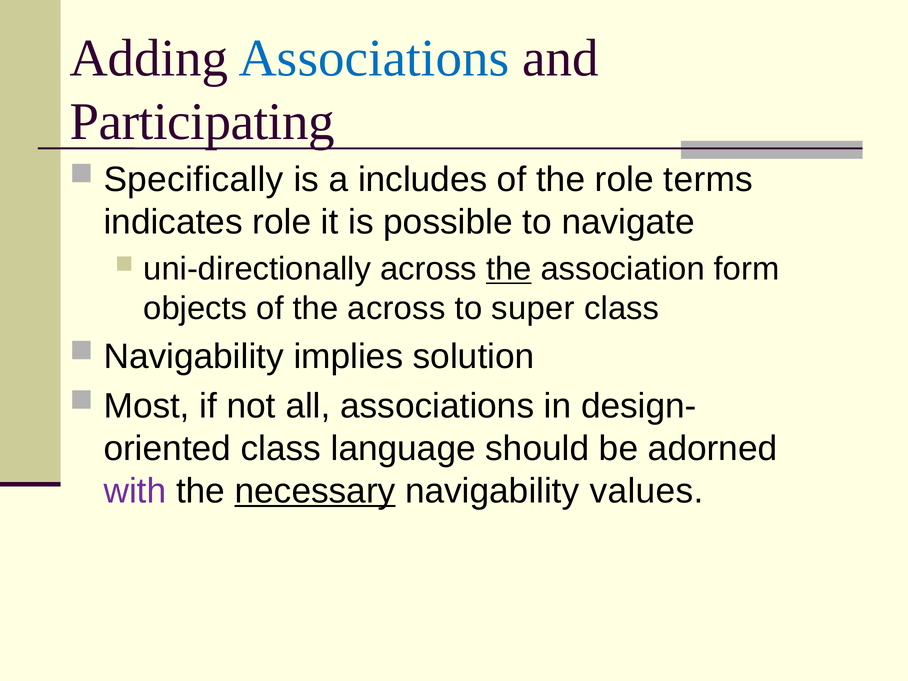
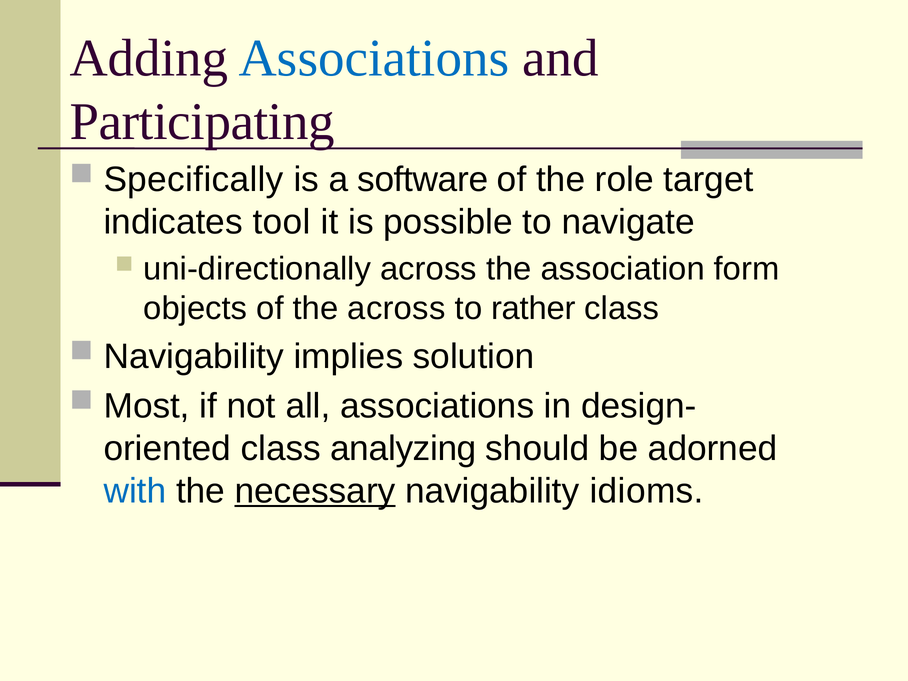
includes: includes -> software (423, 180)
terms: terms -> target (708, 180)
indicates role: role -> tool (282, 222)
the underline: present -> none (509, 269)
super: super -> rather (533, 308)
language: language -> analyzing (403, 448)
with colour: purple -> blue (135, 491)
values: values -> idioms (647, 491)
